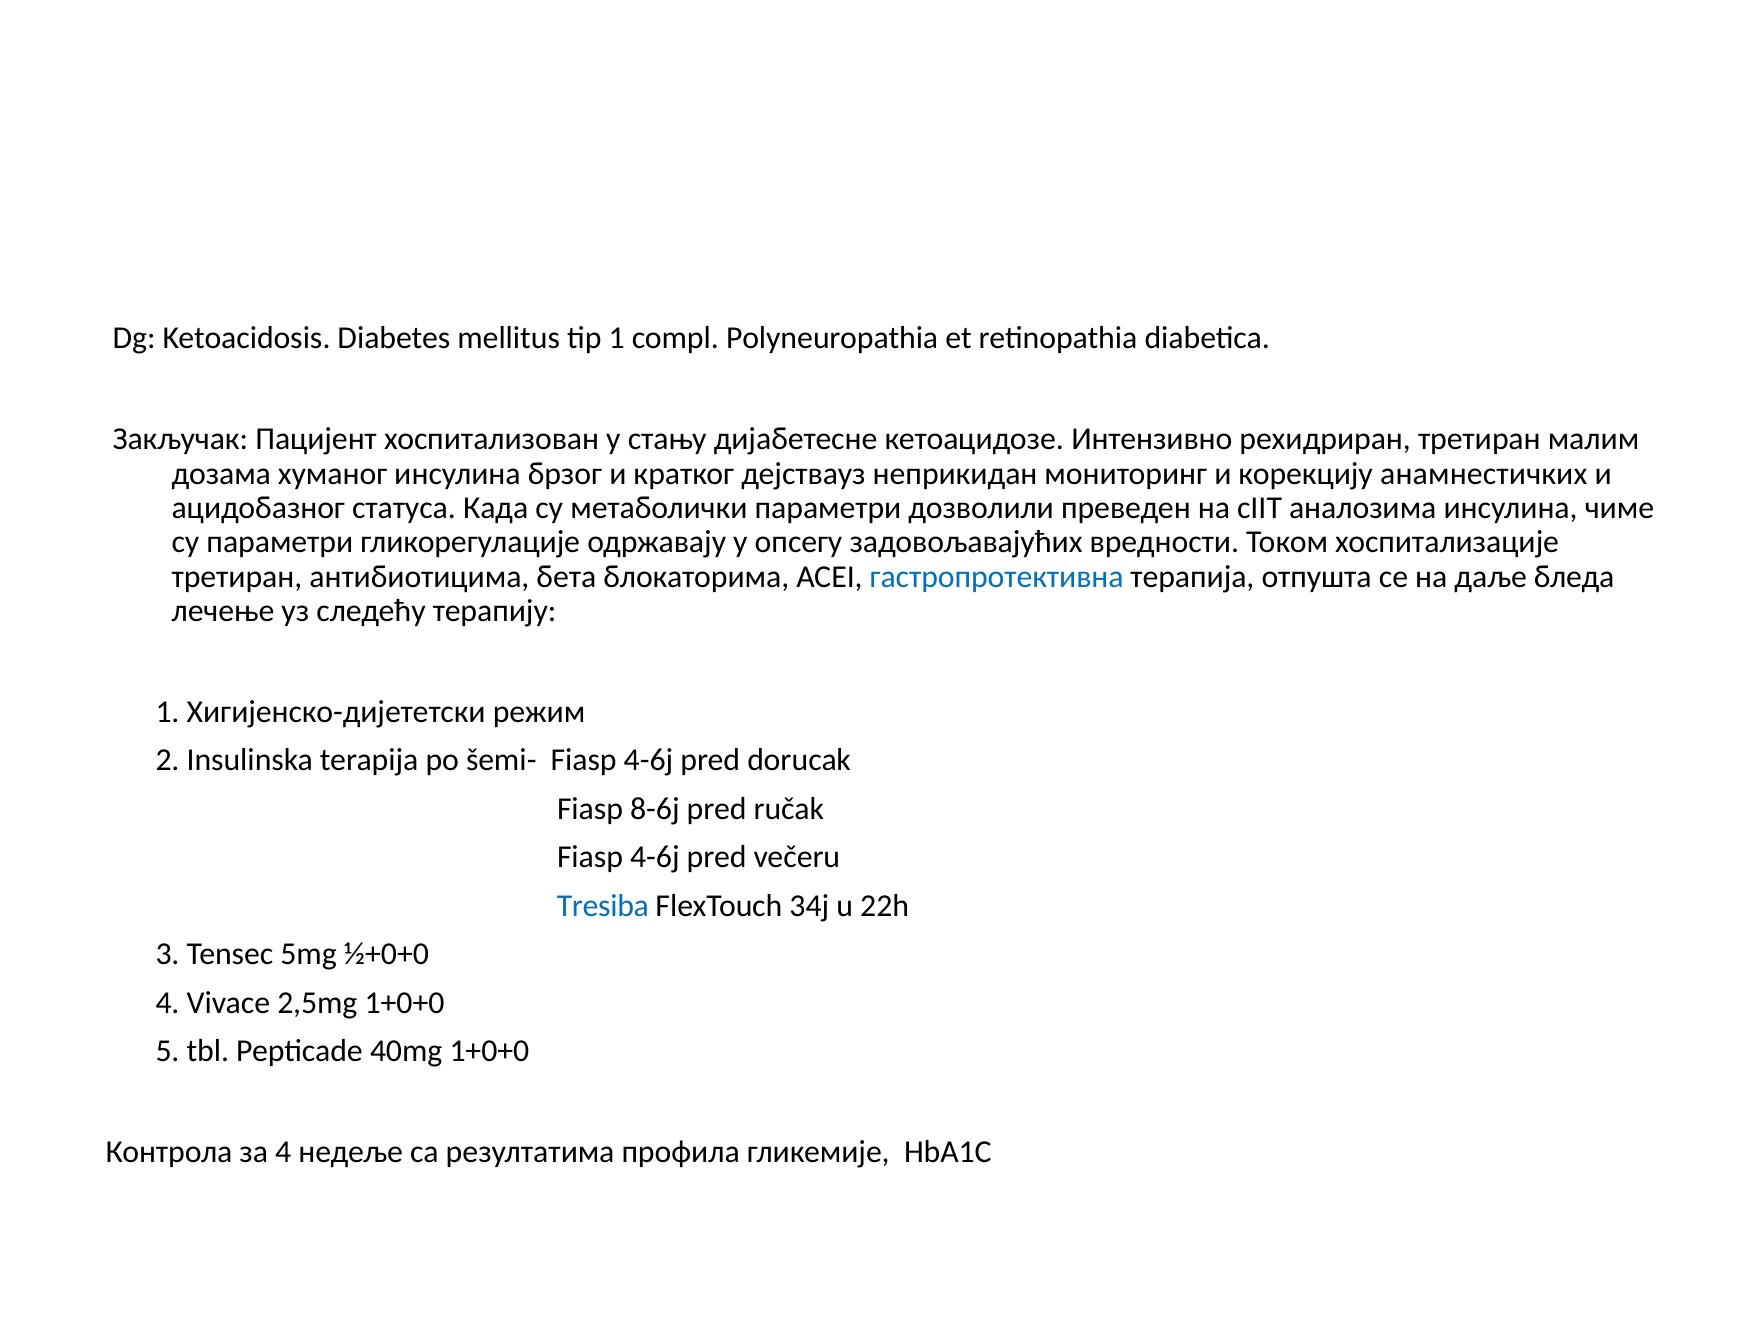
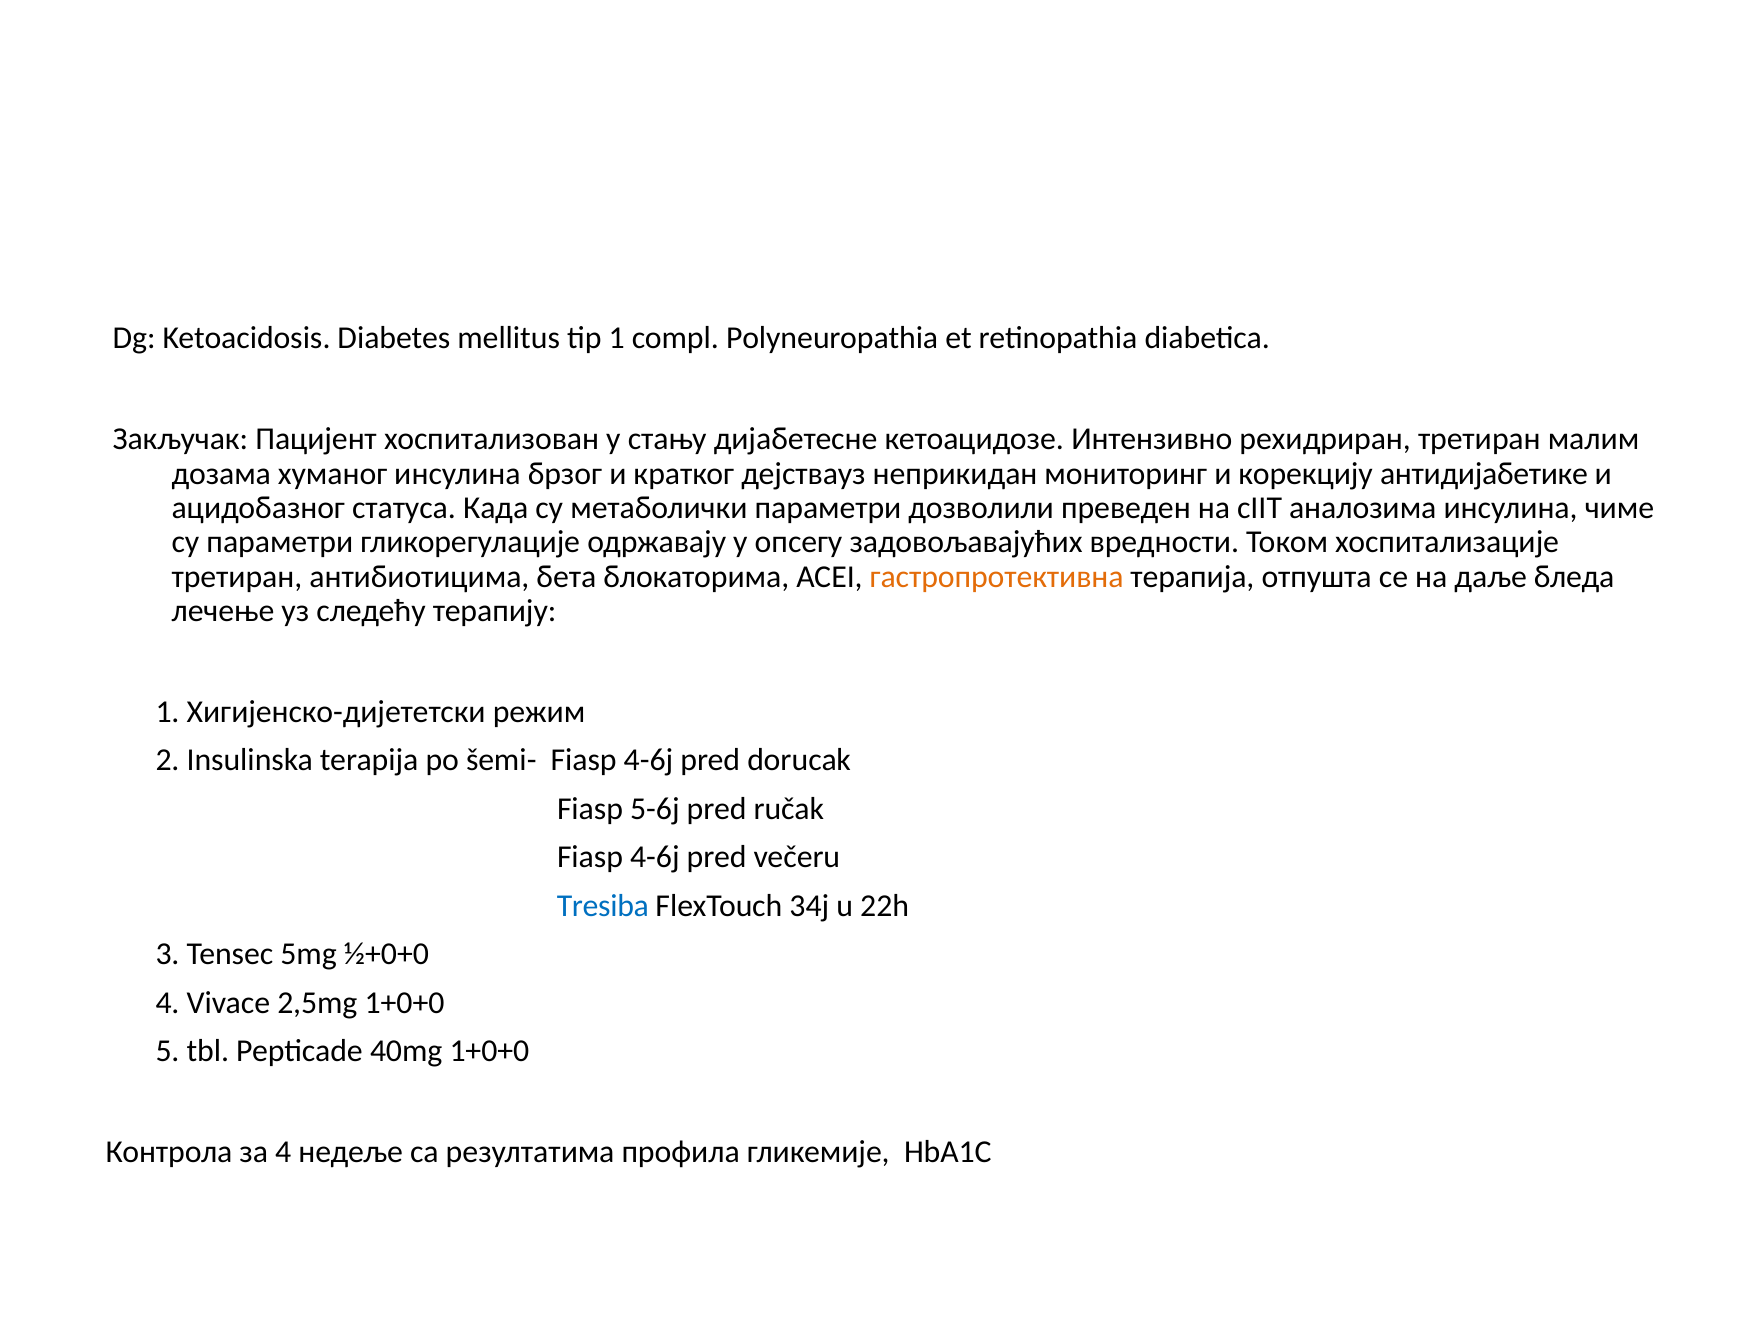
анамнестичких: анамнестичких -> антидијабетике (1484, 473)
гастропротективна colour: blue -> orange (997, 577)
8-6j: 8-6j -> 5-6j (655, 809)
